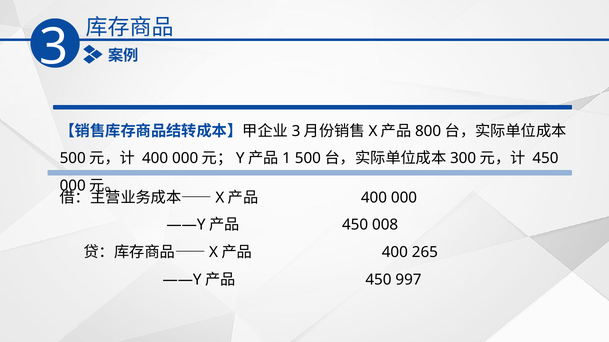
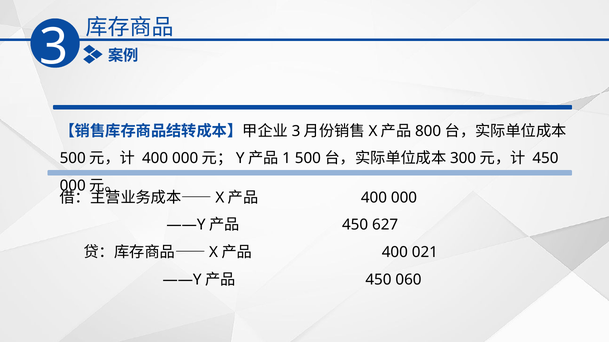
008: 008 -> 627 (385, 225)
265: 265 -> 021 (425, 253)
997: 997 -> 060 (408, 280)
